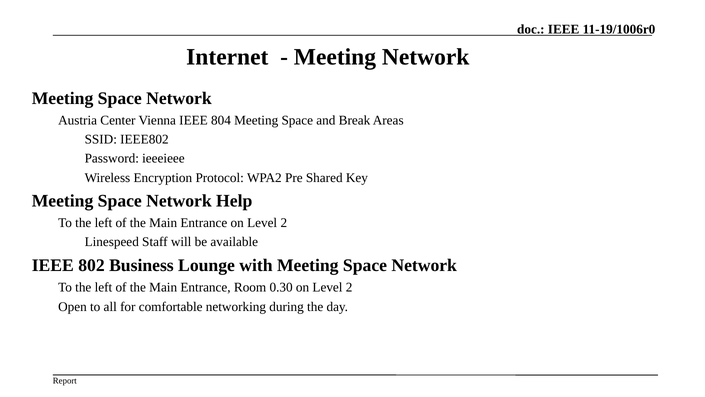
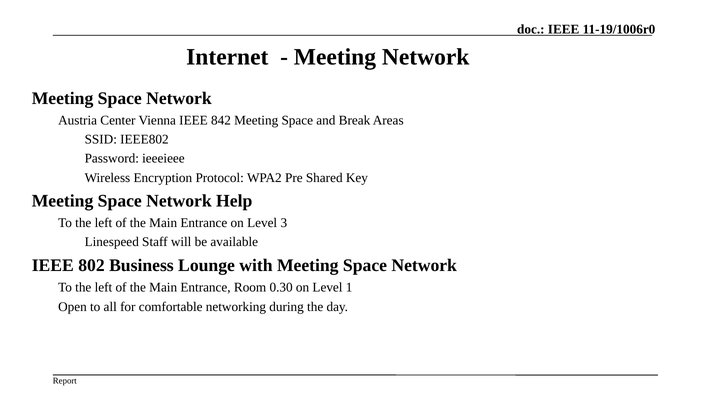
804: 804 -> 842 (221, 120)
Entrance on Level 2: 2 -> 3 (284, 223)
0.30 on Level 2: 2 -> 1 (349, 287)
